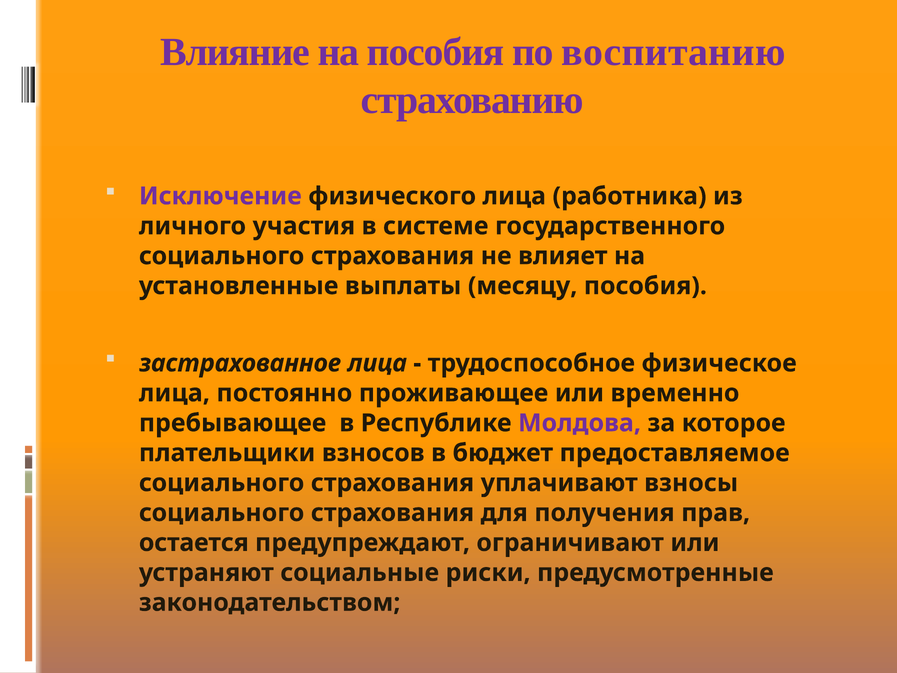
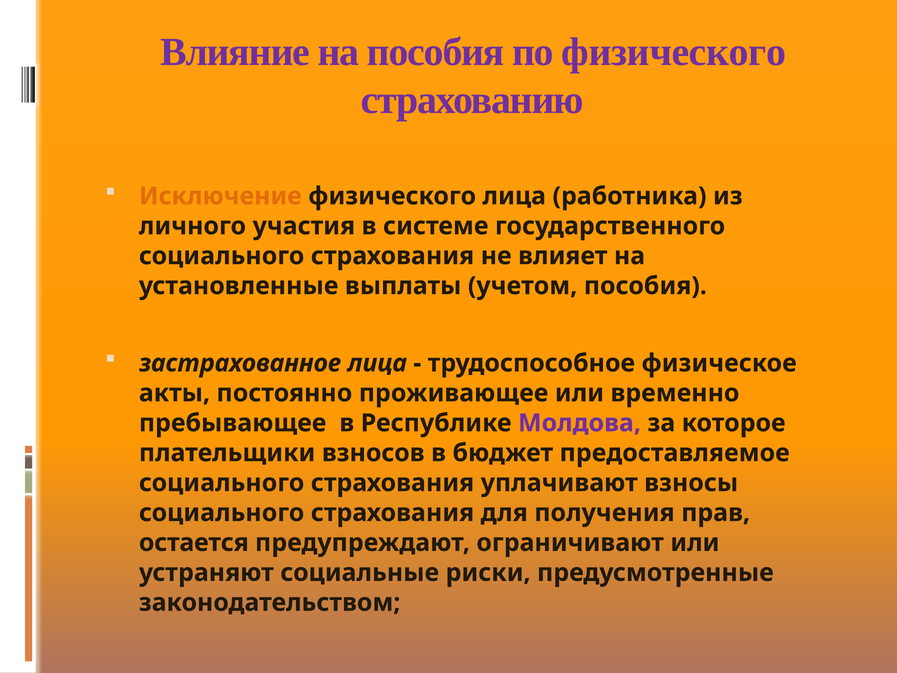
по воспитанию: воспитанию -> физического (674, 52)
Исключение colour: purple -> orange (220, 196)
месяцу: месяцу -> учетом (523, 286)
лица: лица -> акты (174, 393)
